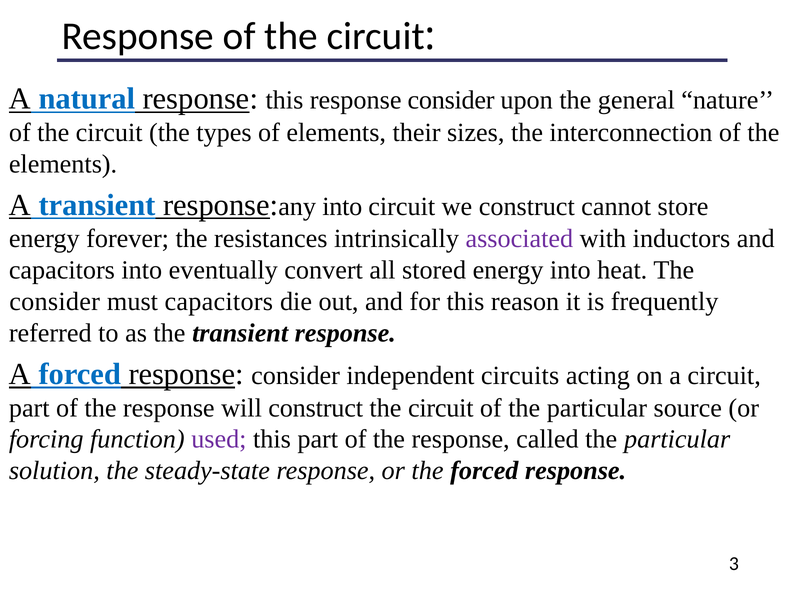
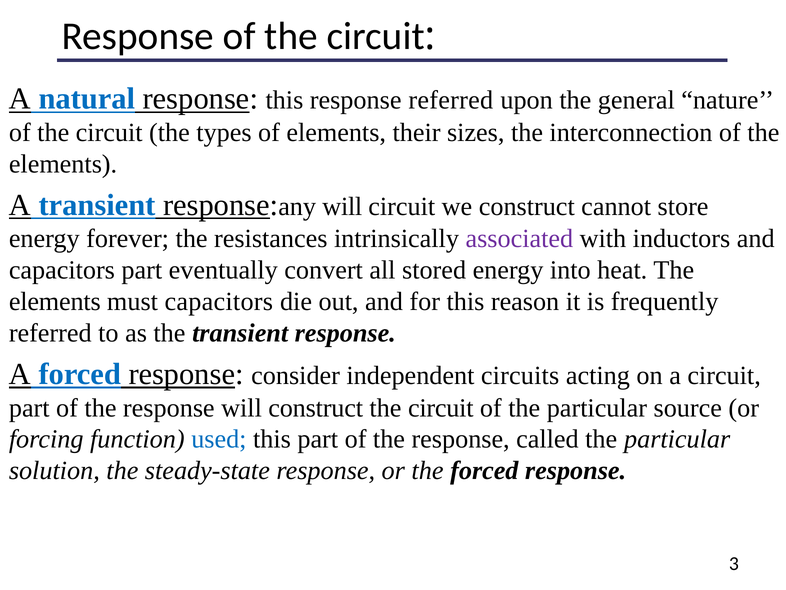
this response consider: consider -> referred (451, 100)
into: into -> will (342, 206)
capacitors into: into -> part (142, 270)
consider: consider -> elements (55, 301)
used colour: purple -> blue (219, 439)
